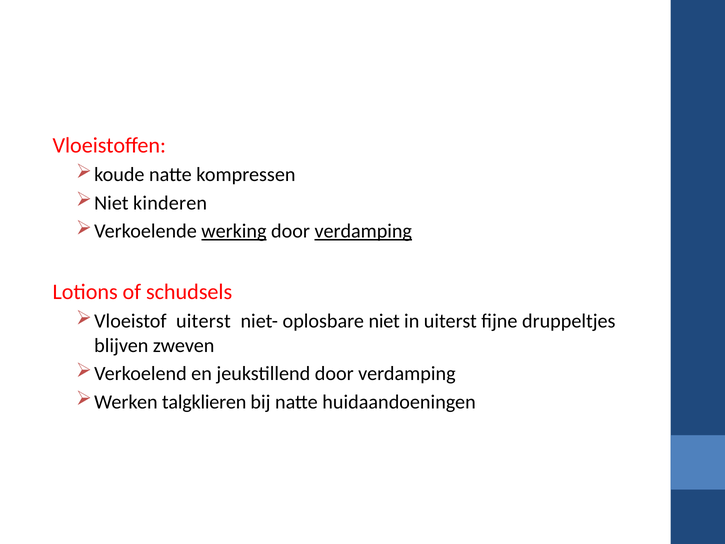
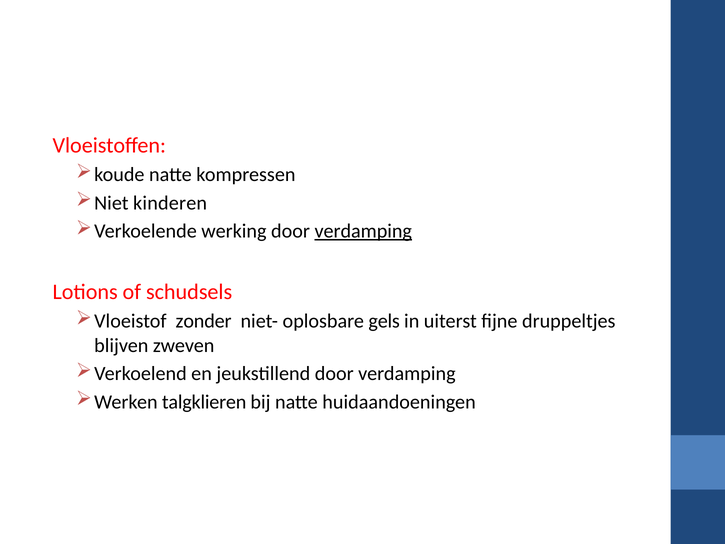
werking underline: present -> none (234, 231)
Vloeistof uiterst: uiterst -> zonder (204, 321)
oplosbare niet: niet -> gels (384, 321)
